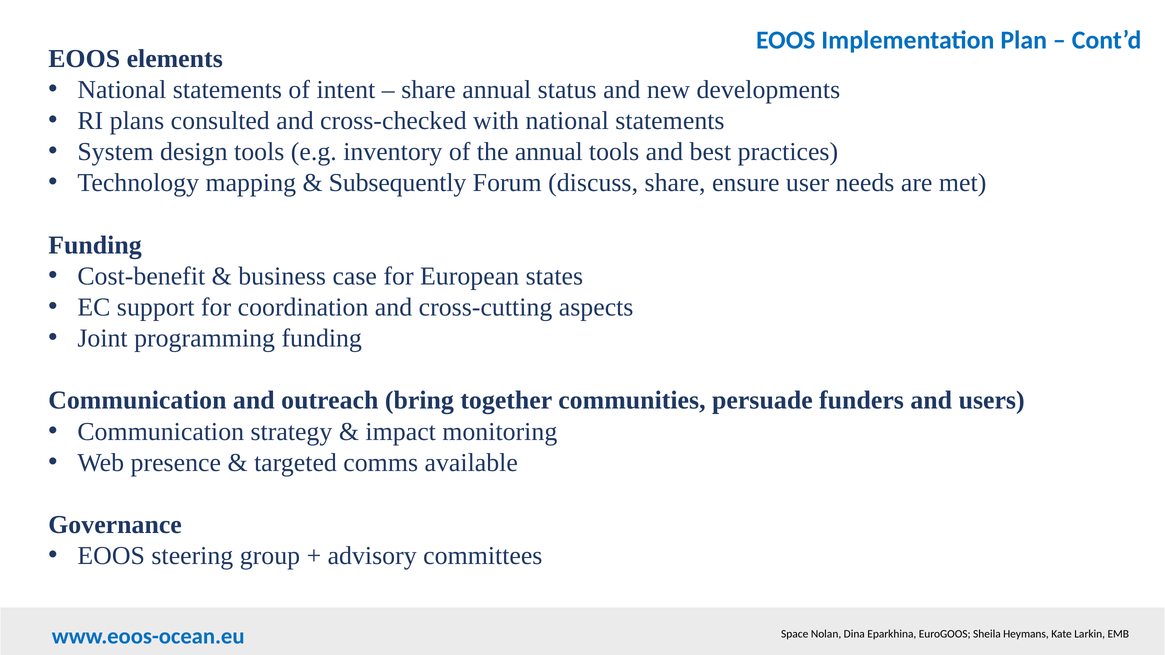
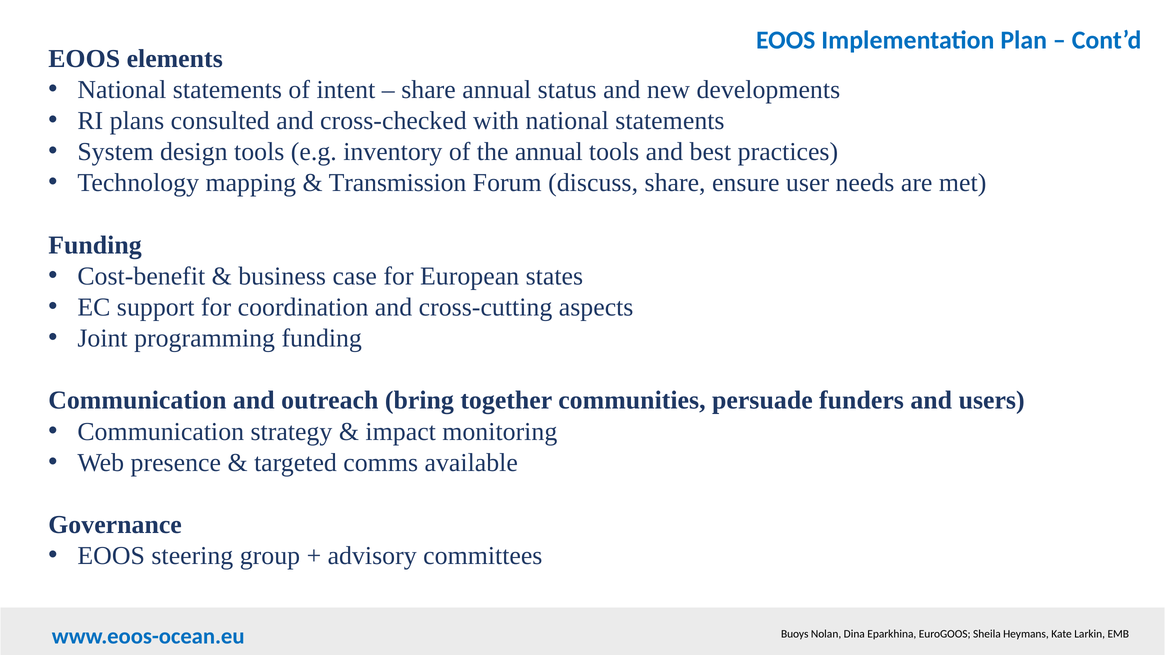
Subsequently: Subsequently -> Transmission (398, 183)
Space: Space -> Buoys (795, 634)
